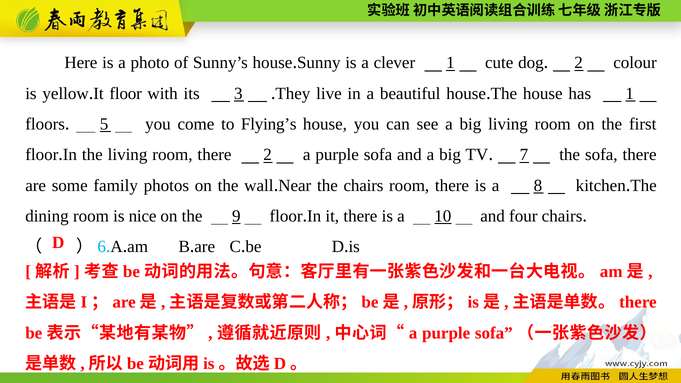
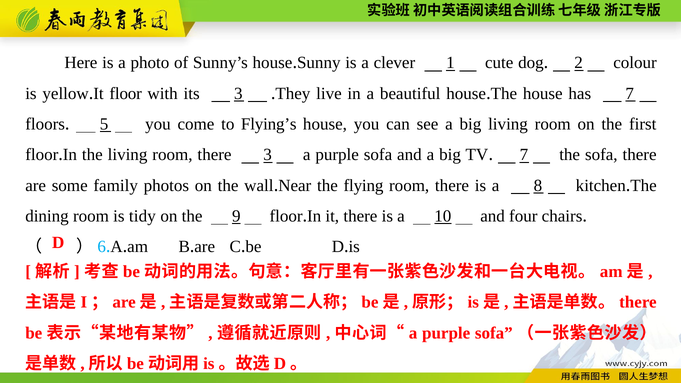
has 1: 1 -> 7 (630, 94)
there 2: 2 -> 3 (268, 155)
the chairs: chairs -> flying (363, 185)
nice: nice -> tidy (142, 216)
